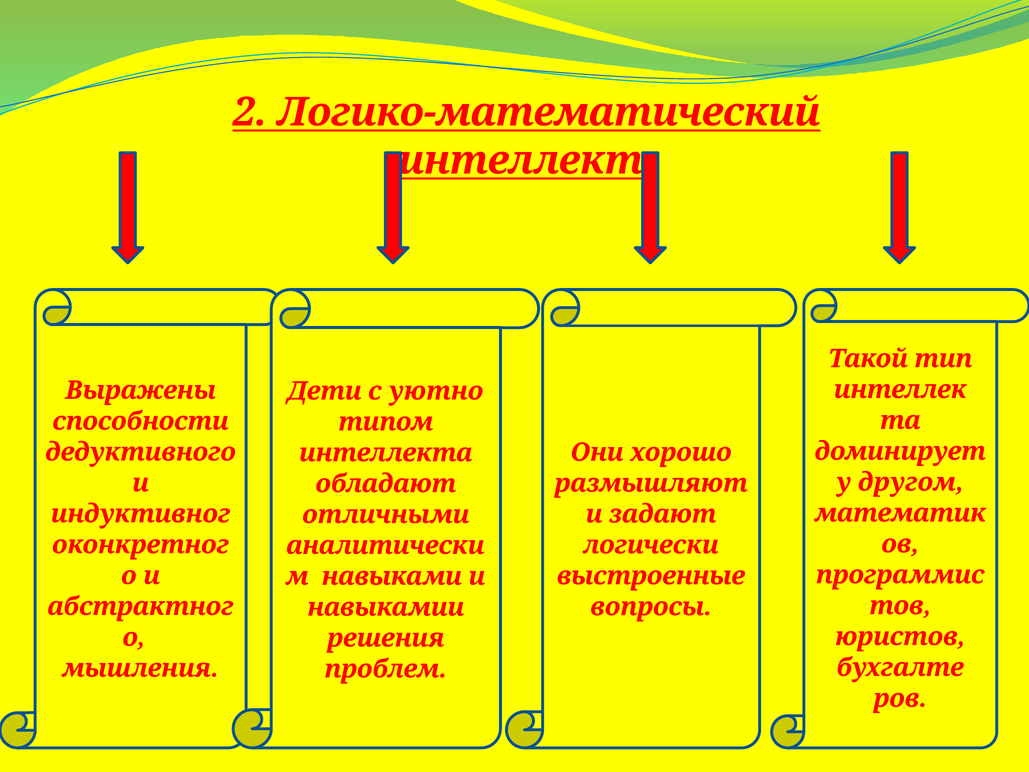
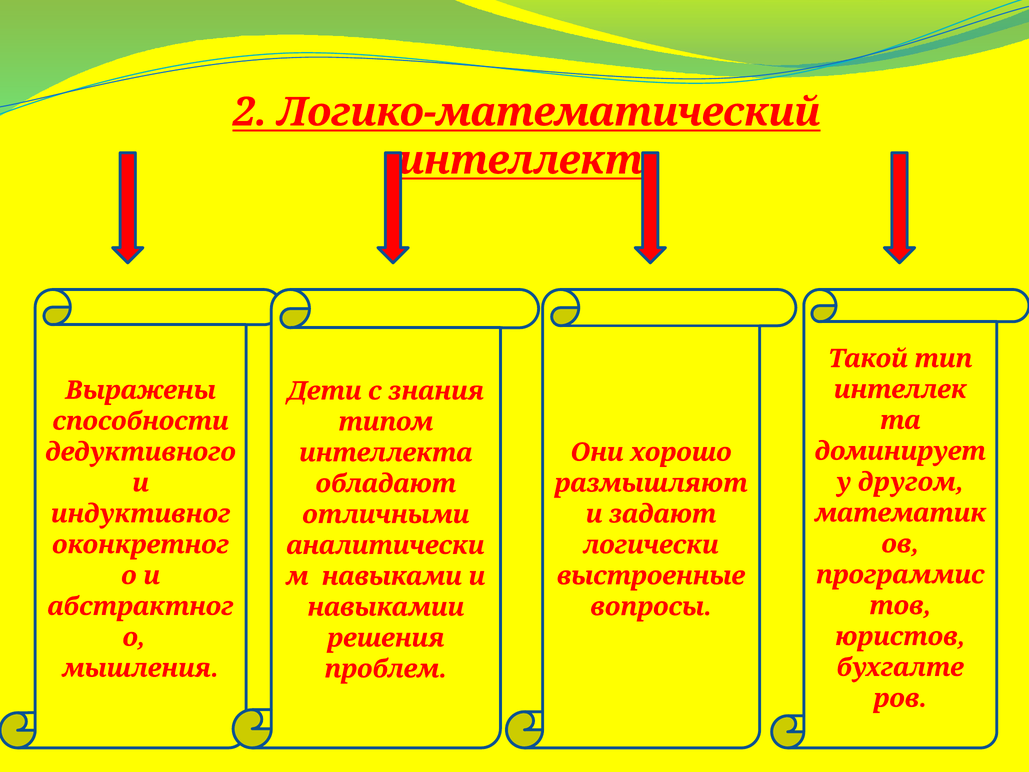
уютно: уютно -> знания (436, 391)
